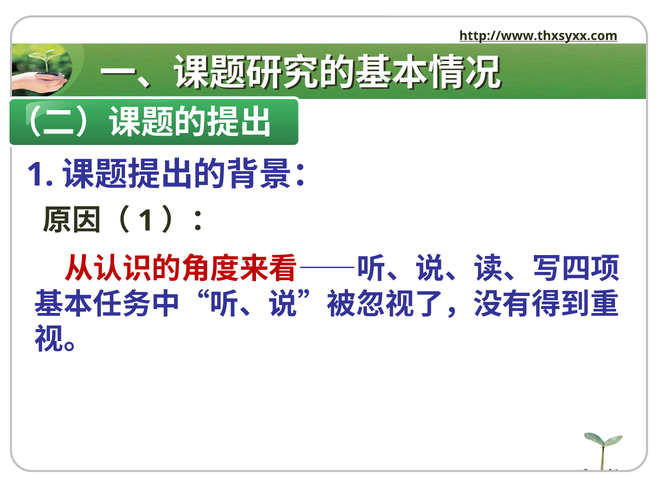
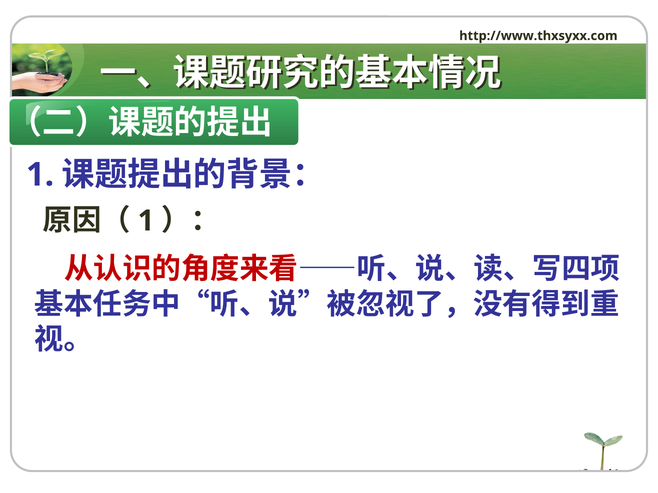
http://www.thxsyxx.com underline: present -> none (538, 36)
